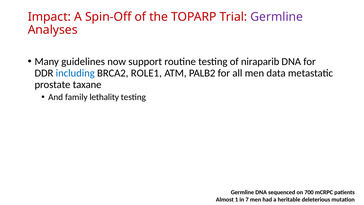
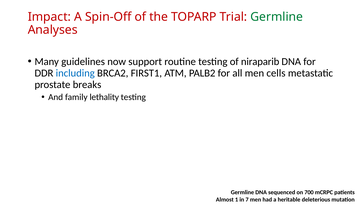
Germline colour: purple -> green (277, 17)
ROLE1: ROLE1 -> FIRST1 (146, 73)
data: data -> cells (276, 73)
taxane: taxane -> breaks (87, 84)
